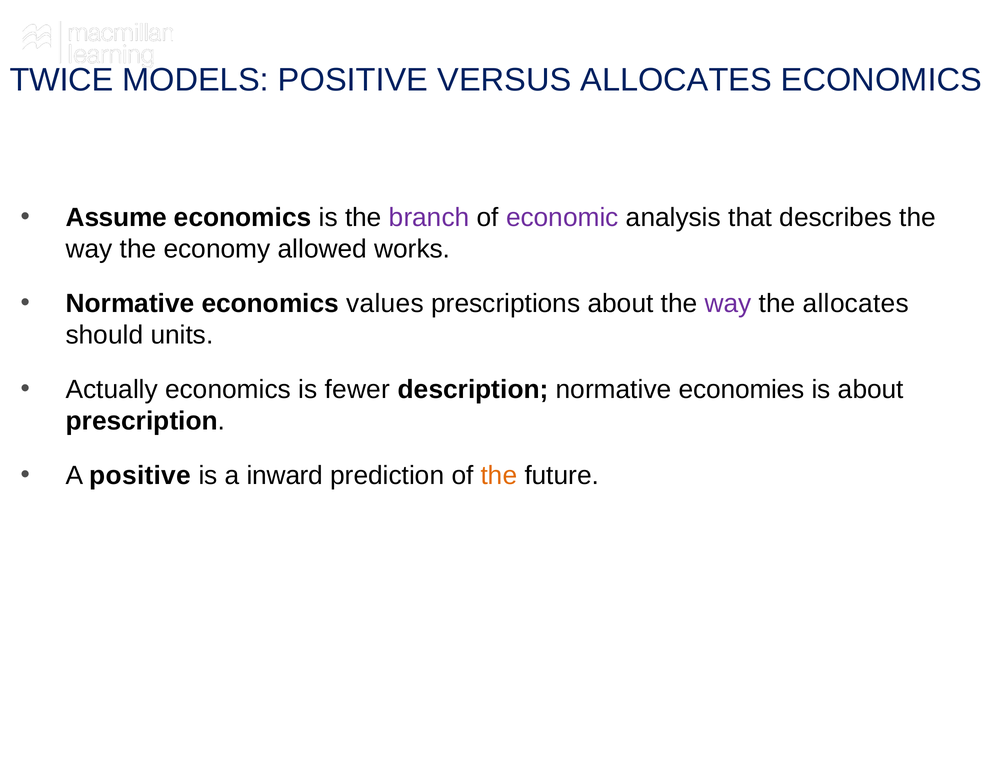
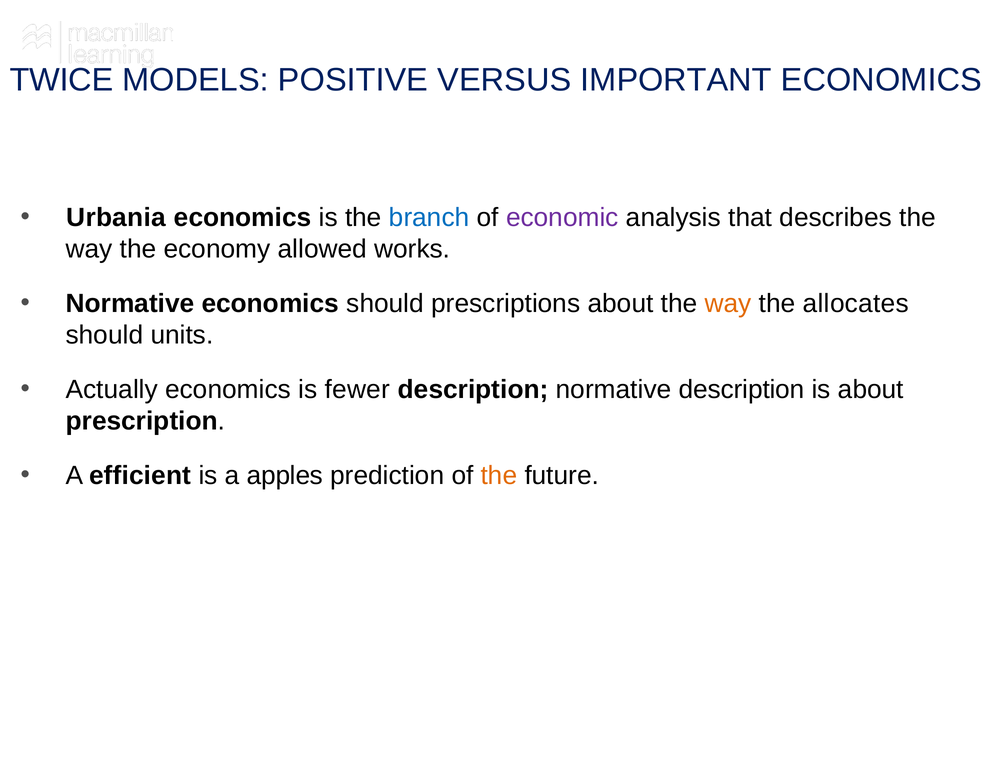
VERSUS ALLOCATES: ALLOCATES -> IMPORTANT (676, 80)
Assume: Assume -> Urbania (116, 218)
branch colour: purple -> blue (429, 218)
economics values: values -> should (385, 304)
way colour: purple -> orange (728, 304)
normative economies: economies -> description (742, 390)
A positive: positive -> efficient (140, 476)
inward: inward -> apples (285, 476)
